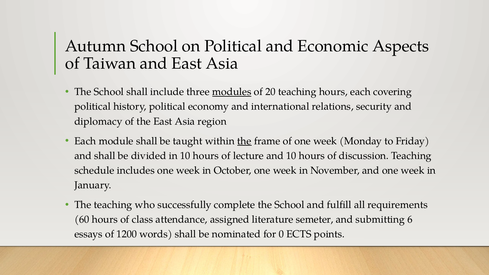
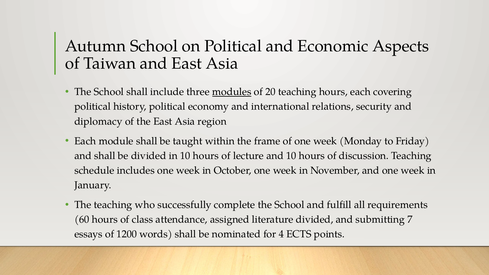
the underline: present -> none (244, 141)
literature semeter: semeter -> divided (315, 220)
6: 6 -> 7 (410, 220)
0: 0 -> 4 (281, 234)
